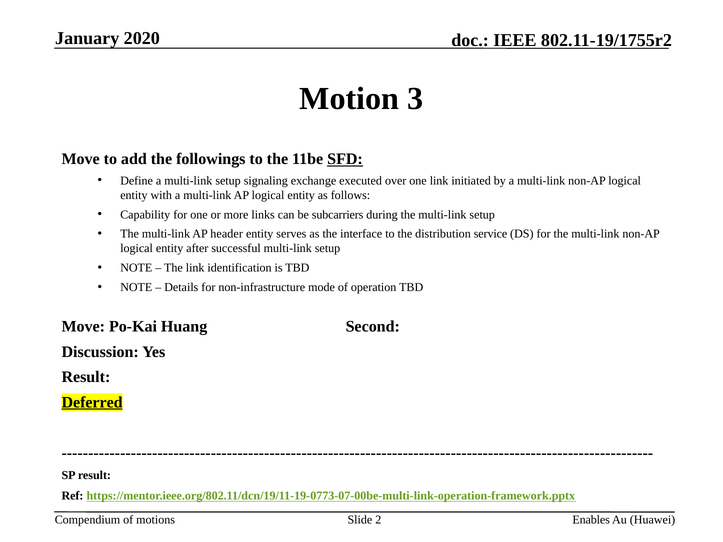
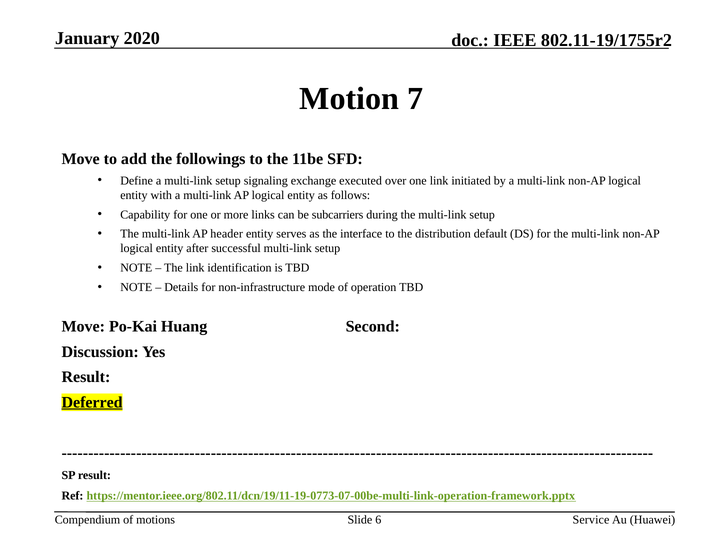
3: 3 -> 7 (415, 99)
SFD underline: present -> none (345, 159)
service: service -> default (490, 234)
2: 2 -> 6 (378, 520)
Enables: Enables -> Service (591, 520)
